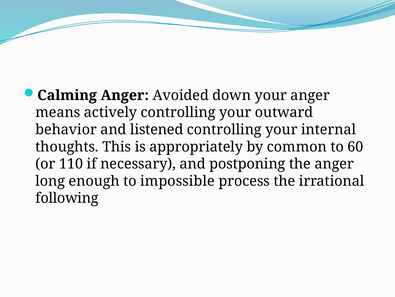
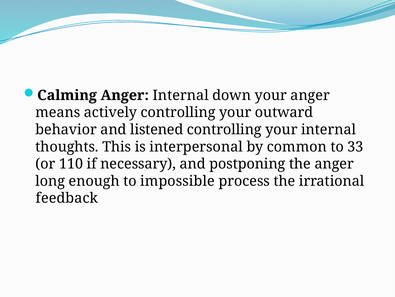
Anger Avoided: Avoided -> Internal (181, 95)
appropriately: appropriately -> interpersonal (196, 146)
60: 60 -> 33 (355, 146)
following: following -> feedback (67, 198)
